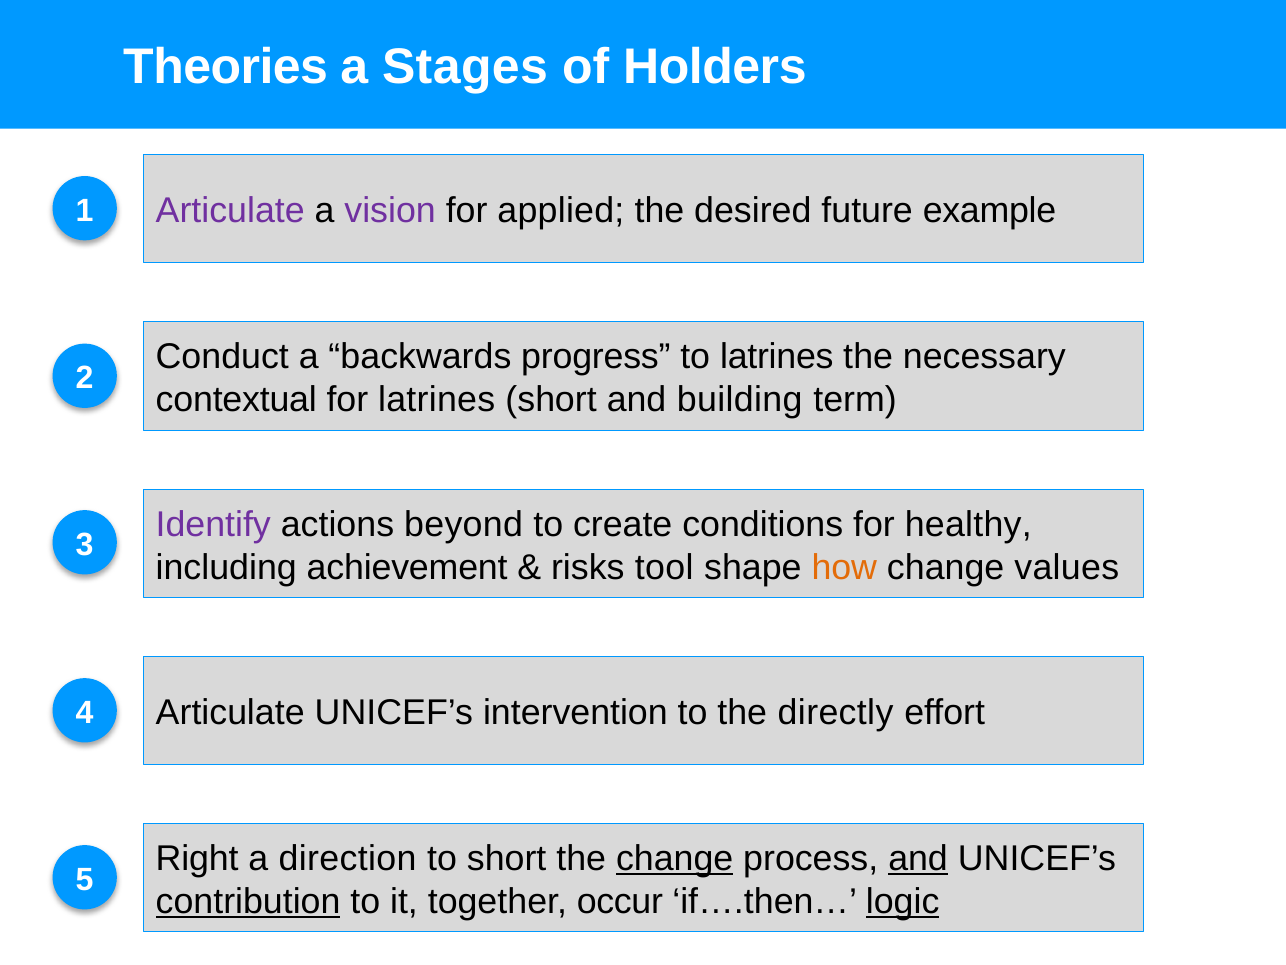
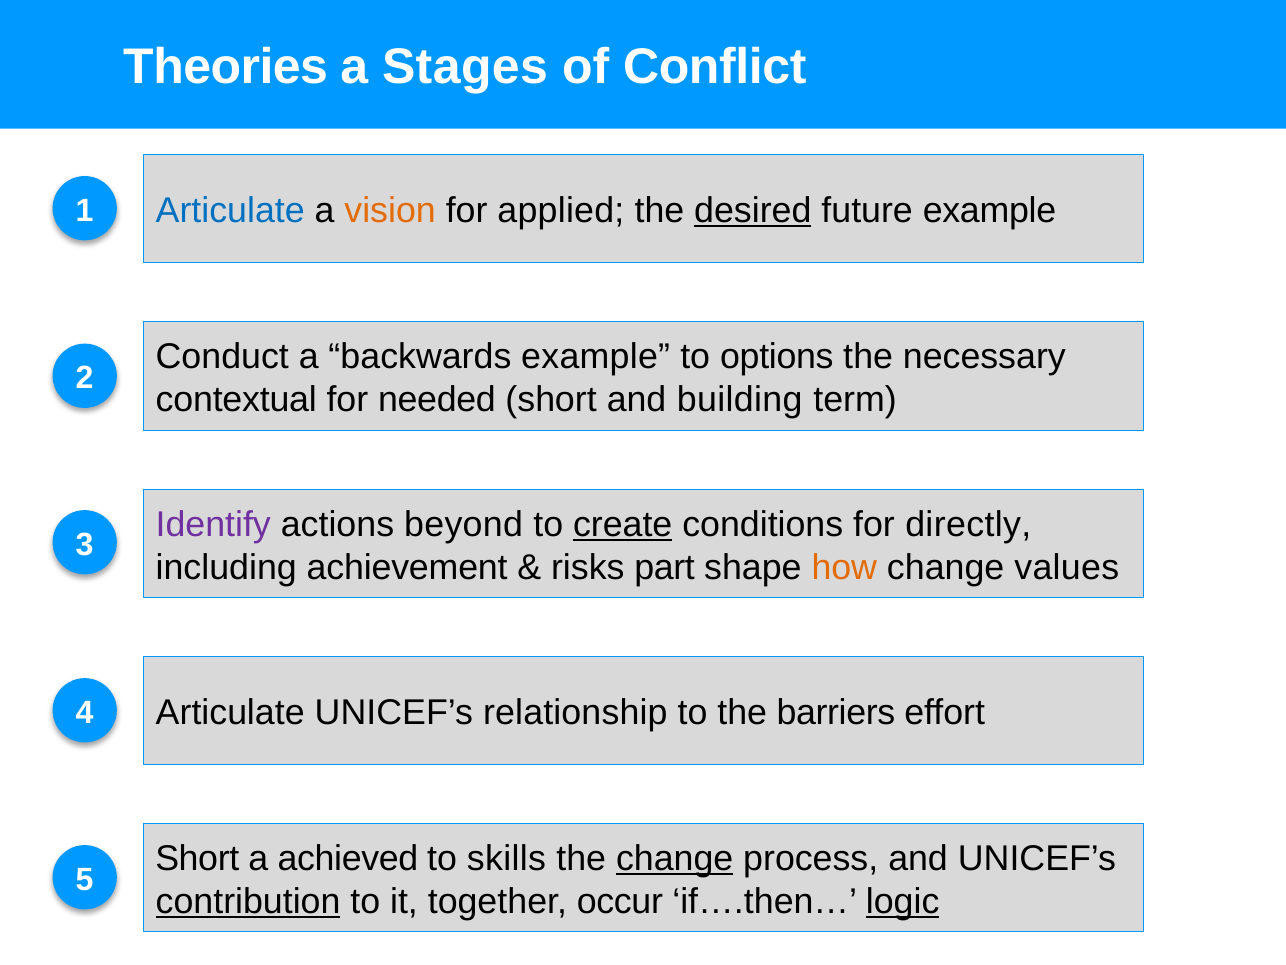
Holders: Holders -> Conflict (715, 67)
Articulate colour: purple -> blue (230, 211)
vision colour: purple -> orange (390, 211)
desired underline: none -> present (753, 211)
backwards progress: progress -> example (596, 357)
to latrines: latrines -> options (777, 357)
for latrines: latrines -> needed (437, 400)
create underline: none -> present (623, 524)
healthy: healthy -> directly (968, 524)
tool: tool -> part (665, 567)
intervention: intervention -> relationship (575, 712)
directly: directly -> barriers (836, 712)
Right: Right -> Short (197, 858)
direction: direction -> achieved (348, 858)
to short: short -> skills (507, 858)
and underline: present -> none (918, 858)
